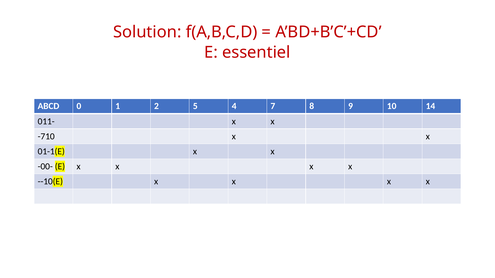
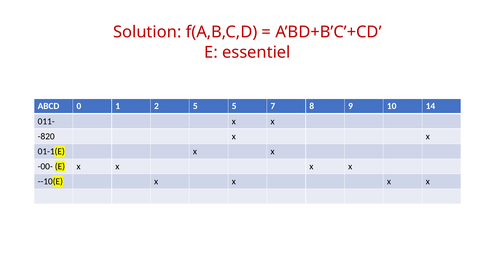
5 4: 4 -> 5 (234, 106)
-710: -710 -> -820 (46, 137)
